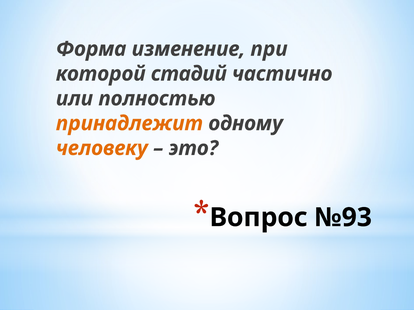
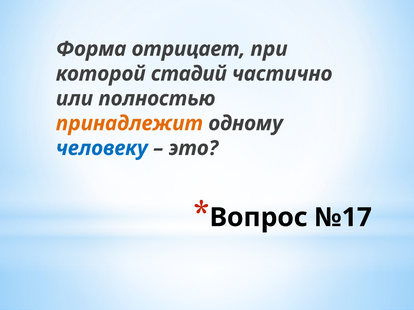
изменение: изменение -> отрицает (189, 49)
человеку colour: orange -> blue (102, 148)
№93: №93 -> №17 (343, 218)
